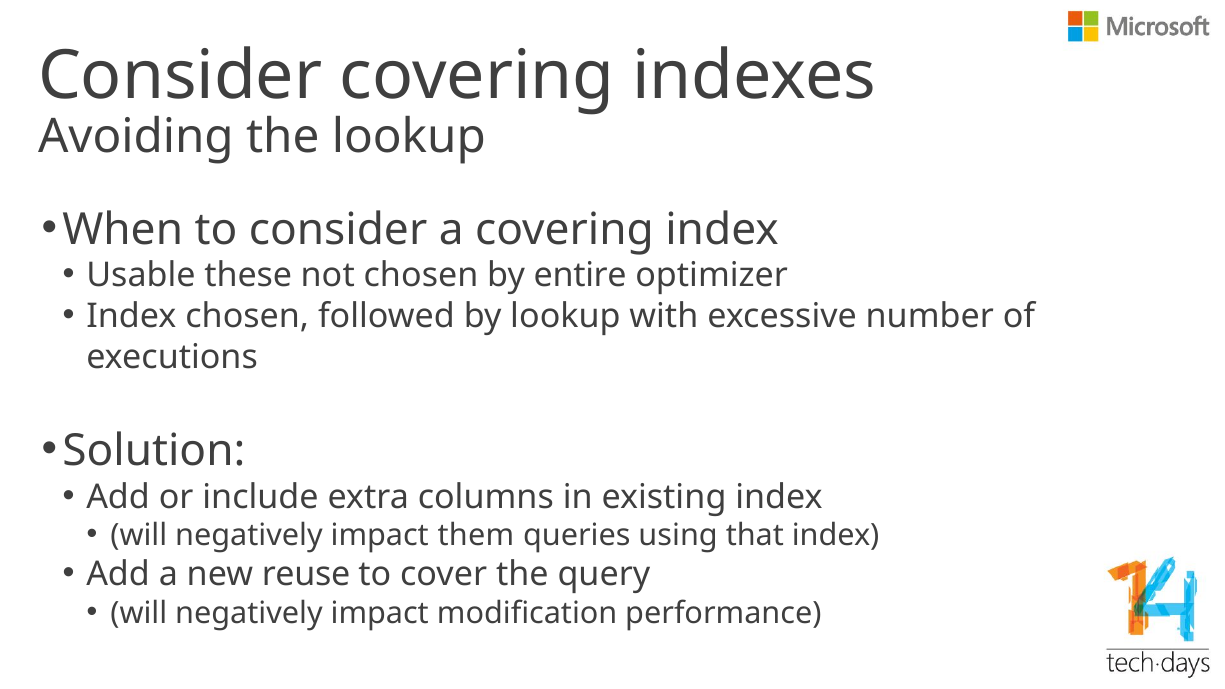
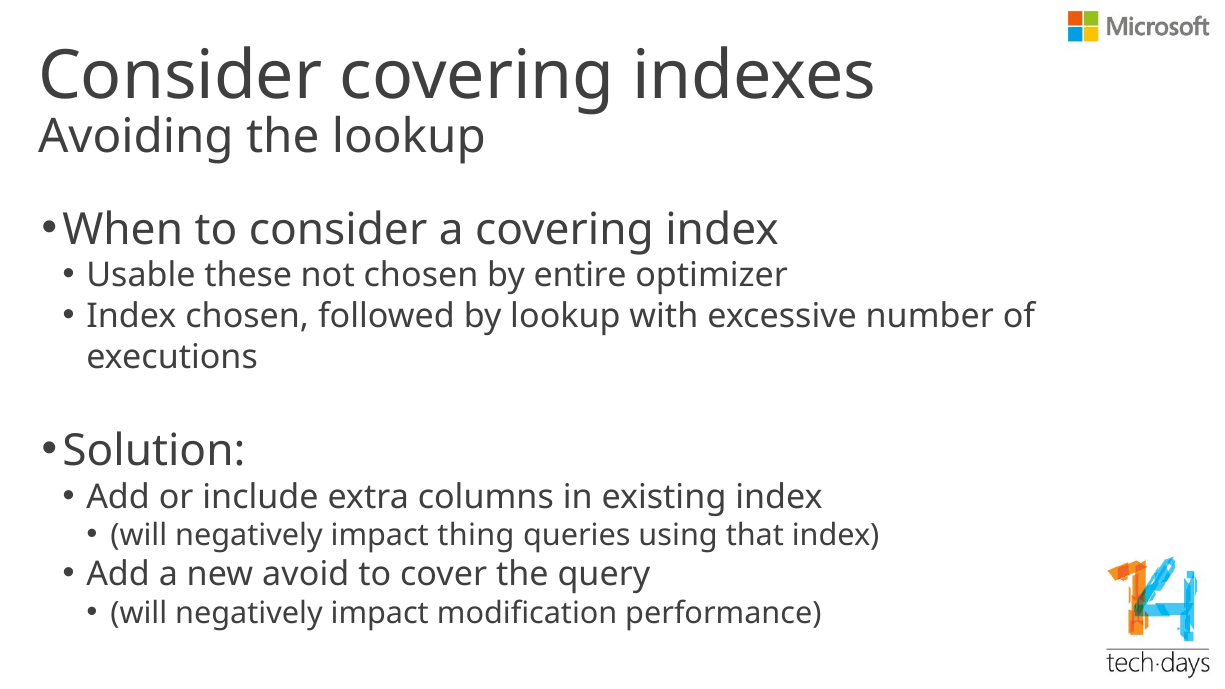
them: them -> thing (476, 535)
reuse: reuse -> avoid (306, 574)
